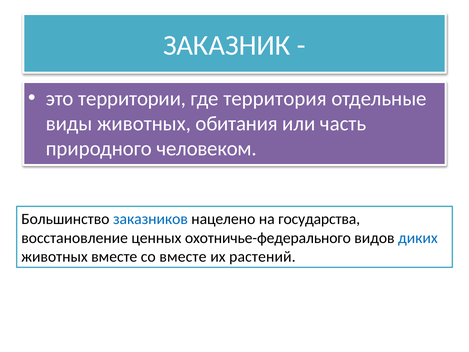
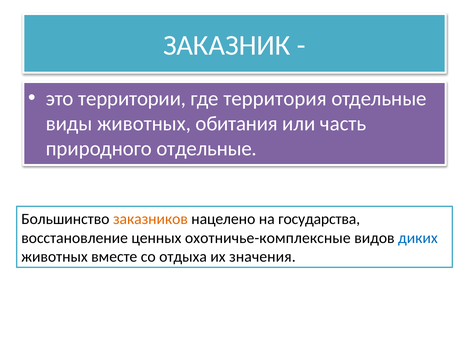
природного человеком: человеком -> отдельные (207, 148)
заказников colour: blue -> orange (150, 219)
охотничье-федерального: охотничье-федерального -> охотничье-комплексные (268, 238)
со вместе: вместе -> отдыха (183, 257)
растений: растений -> значения (262, 257)
